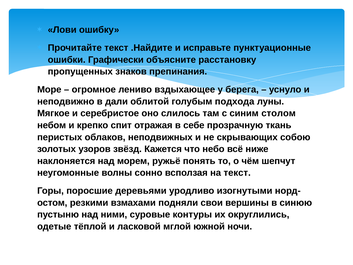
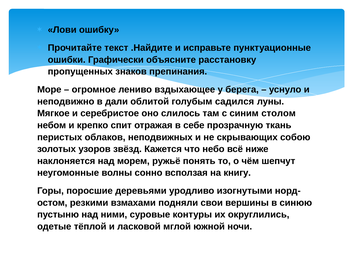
подхода: подхода -> садился (235, 101)
на текст: текст -> книгу (237, 173)
